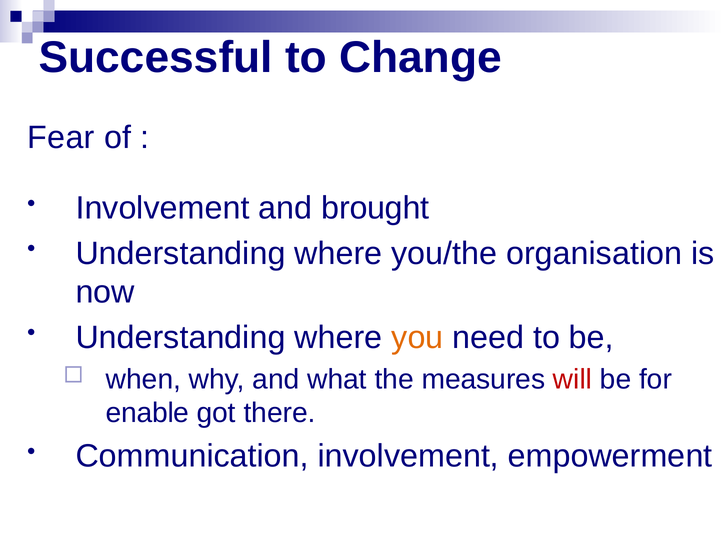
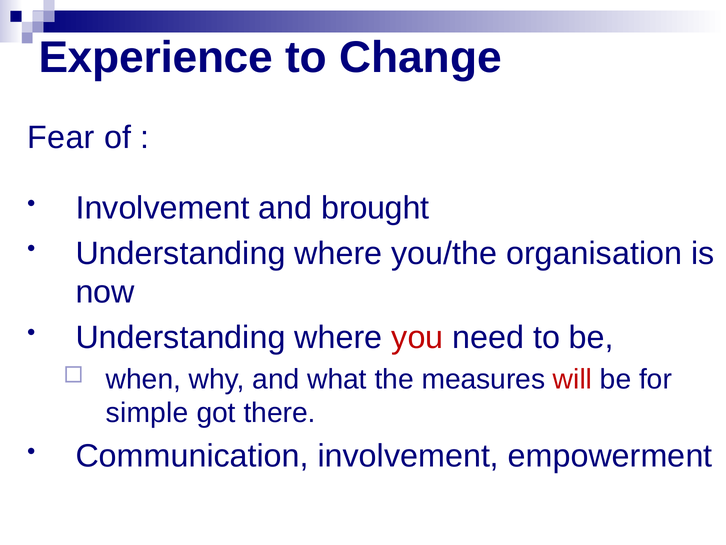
Successful: Successful -> Experience (156, 58)
you colour: orange -> red (417, 337)
enable: enable -> simple (147, 413)
